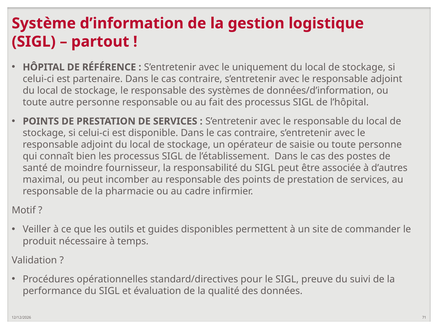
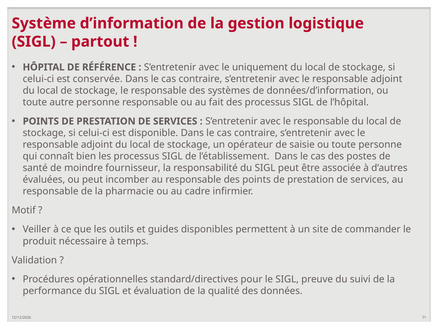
partenaire: partenaire -> conservée (98, 79)
maximal: maximal -> évaluées (44, 179)
